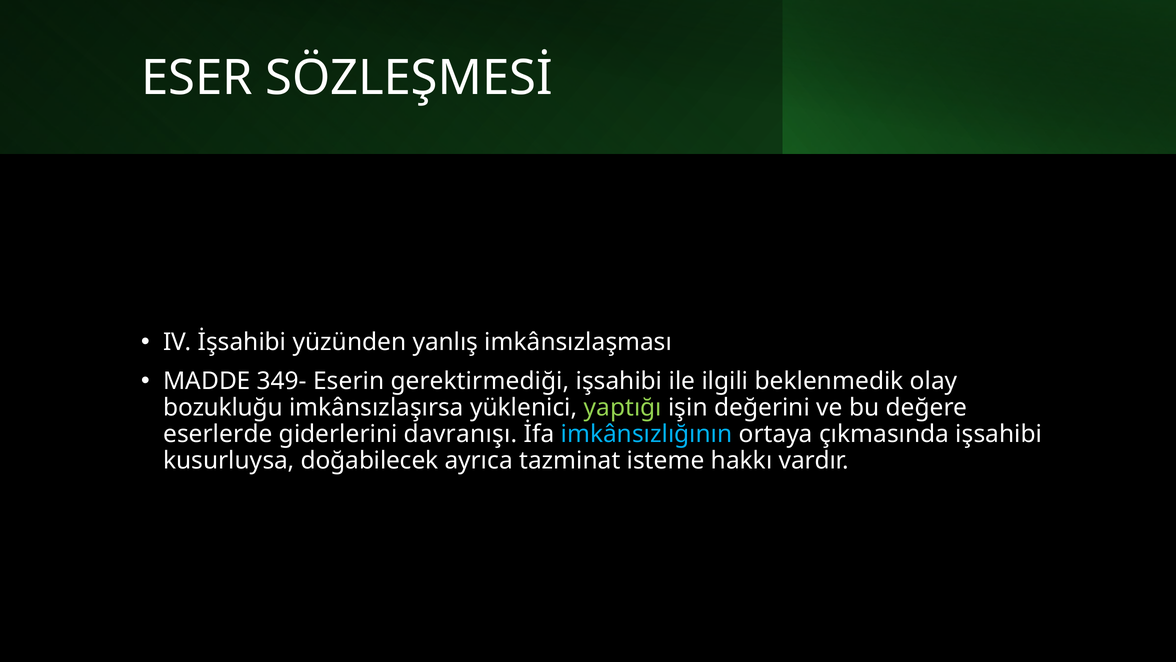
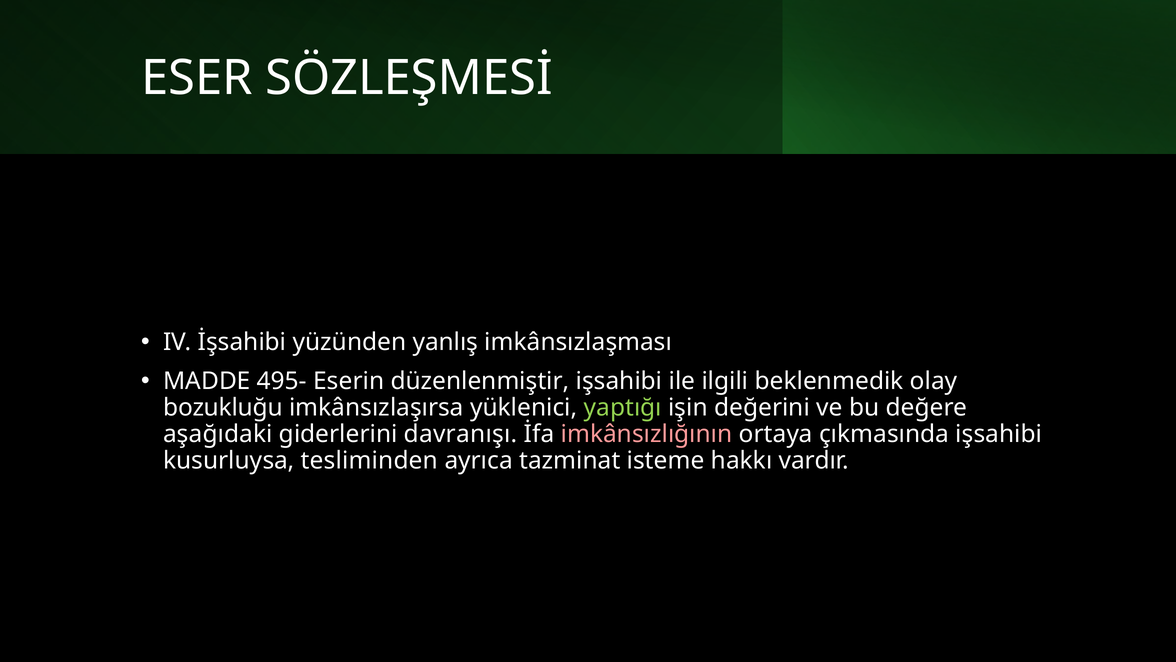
349-: 349- -> 495- (282, 381)
gerektirmediği: gerektirmediği -> düzenlenmiştir (480, 381)
eserlerde: eserlerde -> aşağıdaki (218, 434)
imkânsızlığının colour: light blue -> pink (647, 434)
doğabilecek: doğabilecek -> tesliminden (369, 460)
